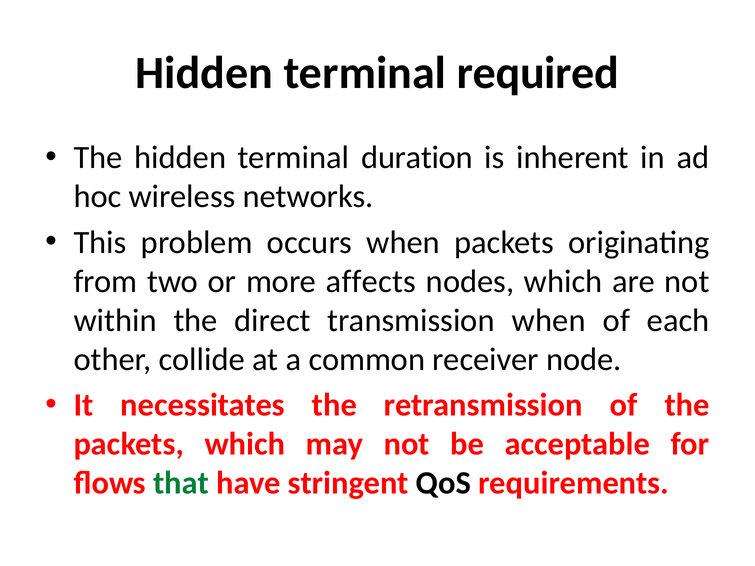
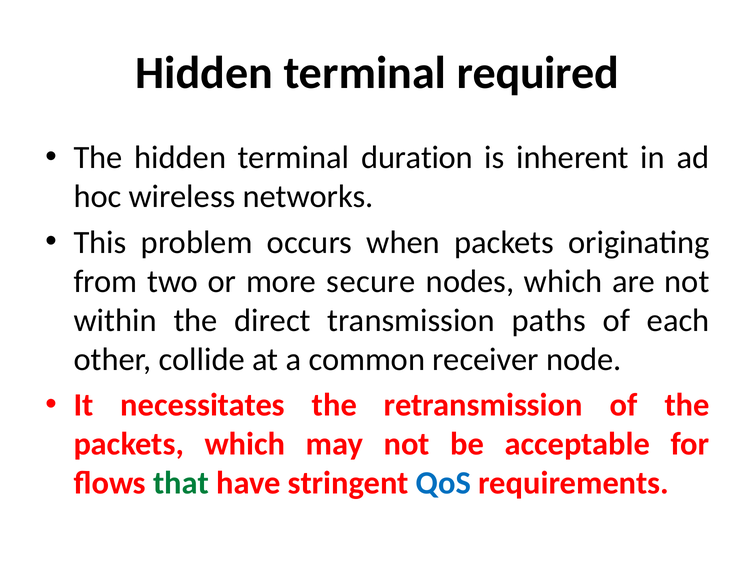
affects: affects -> secure (371, 281)
transmission when: when -> paths (549, 321)
QoS colour: black -> blue (443, 483)
